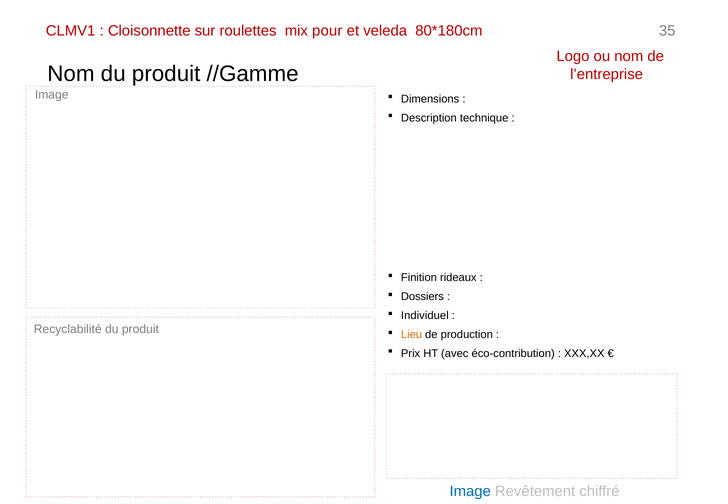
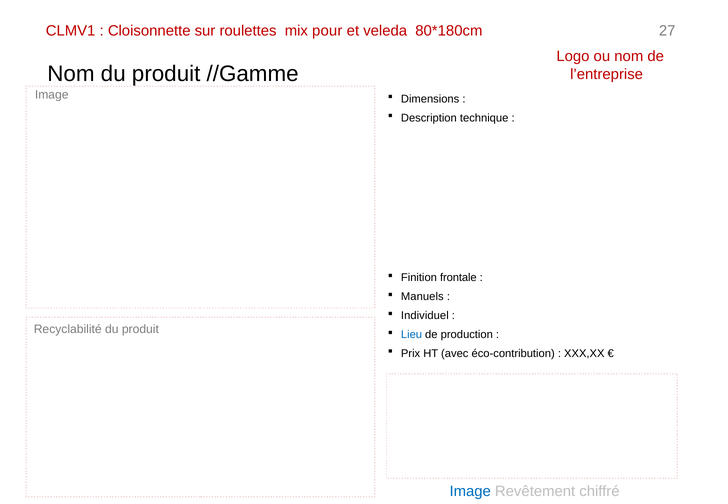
35: 35 -> 27 (667, 31)
rideaux: rideaux -> frontale (458, 278)
Dossiers: Dossiers -> Manuels (422, 297)
Lieu colour: orange -> blue (412, 335)
